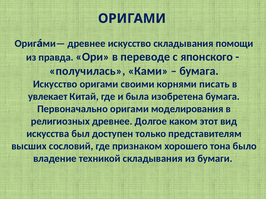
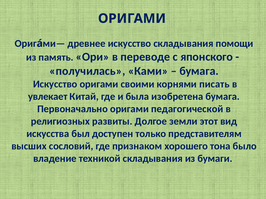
правда: правда -> память (56, 57)
моделирования: моделирования -> педагогической (187, 109)
религиозных древнее: древнее -> развиты (112, 122)
каком: каком -> земли (183, 122)
